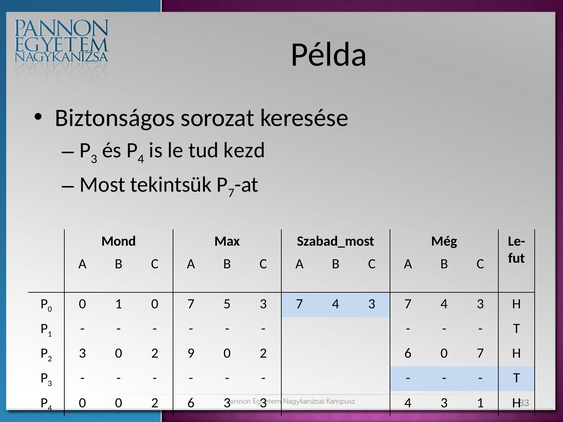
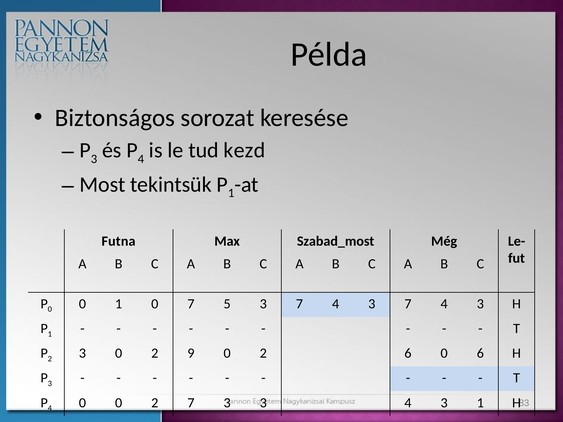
7: 7 -> 1 (231, 193)
Mond: Mond -> Futna (119, 241)
6 0 7: 7 -> 6 (480, 353)
0 0 2 6: 6 -> 7 (191, 403)
